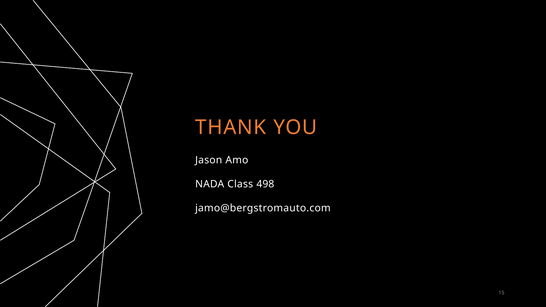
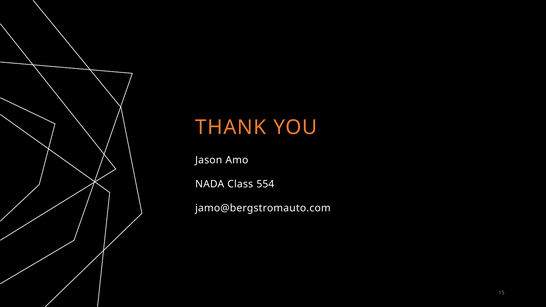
498: 498 -> 554 (265, 184)
